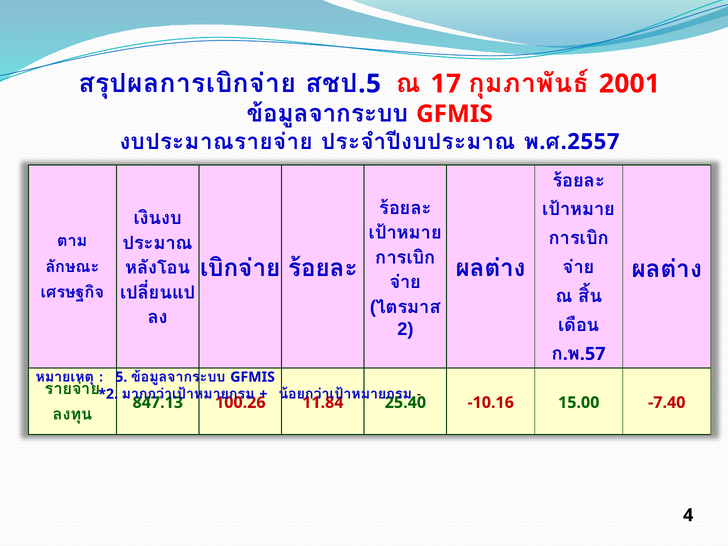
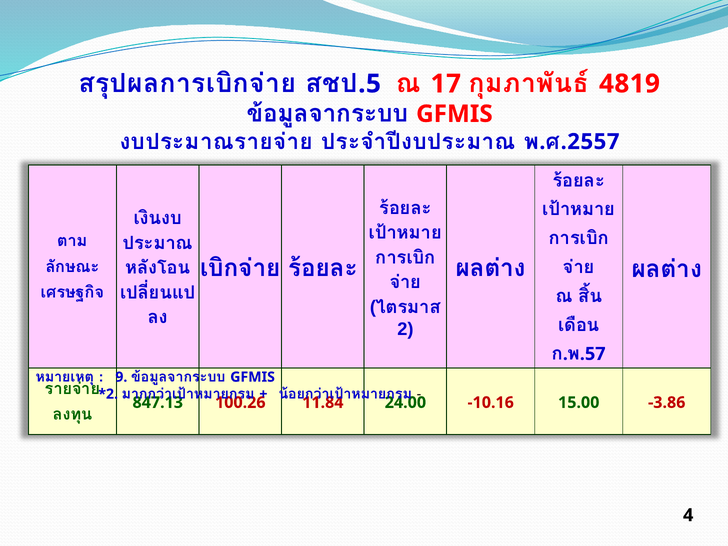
2001: 2001 -> 4819 (629, 84)
5: 5 -> 9 (121, 377)
25.40: 25.40 -> 24.00 (405, 403)
-7.40: -7.40 -> -3.86 (667, 403)
